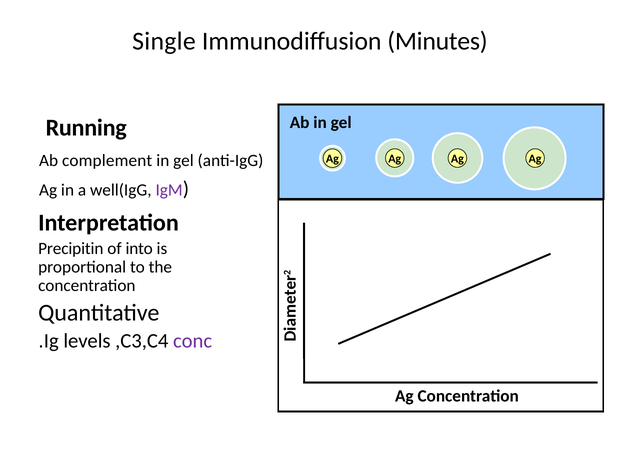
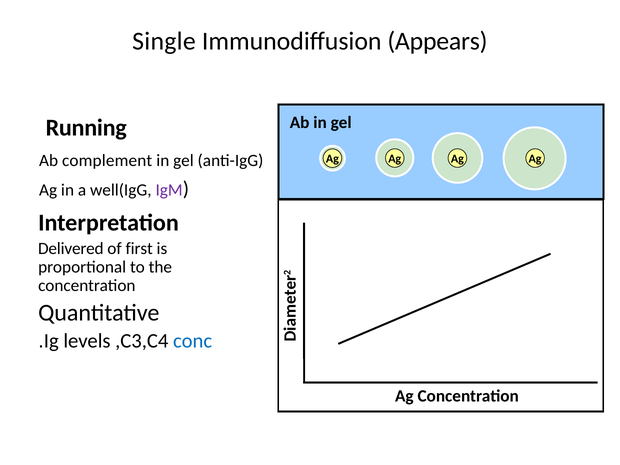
Minutes: Minutes -> Appears (437, 41)
Precipitin: Precipitin -> Delivered (71, 248)
into: into -> first (139, 248)
conc colour: purple -> blue (193, 341)
